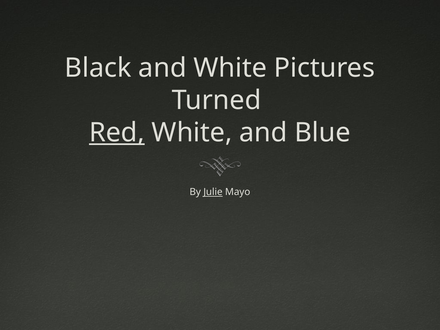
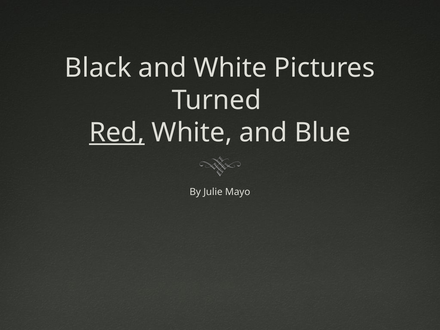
Julie underline: present -> none (213, 192)
